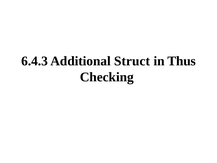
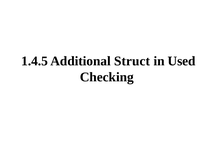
6.4.3: 6.4.3 -> 1.4.5 (35, 61)
Thus: Thus -> Used (182, 61)
